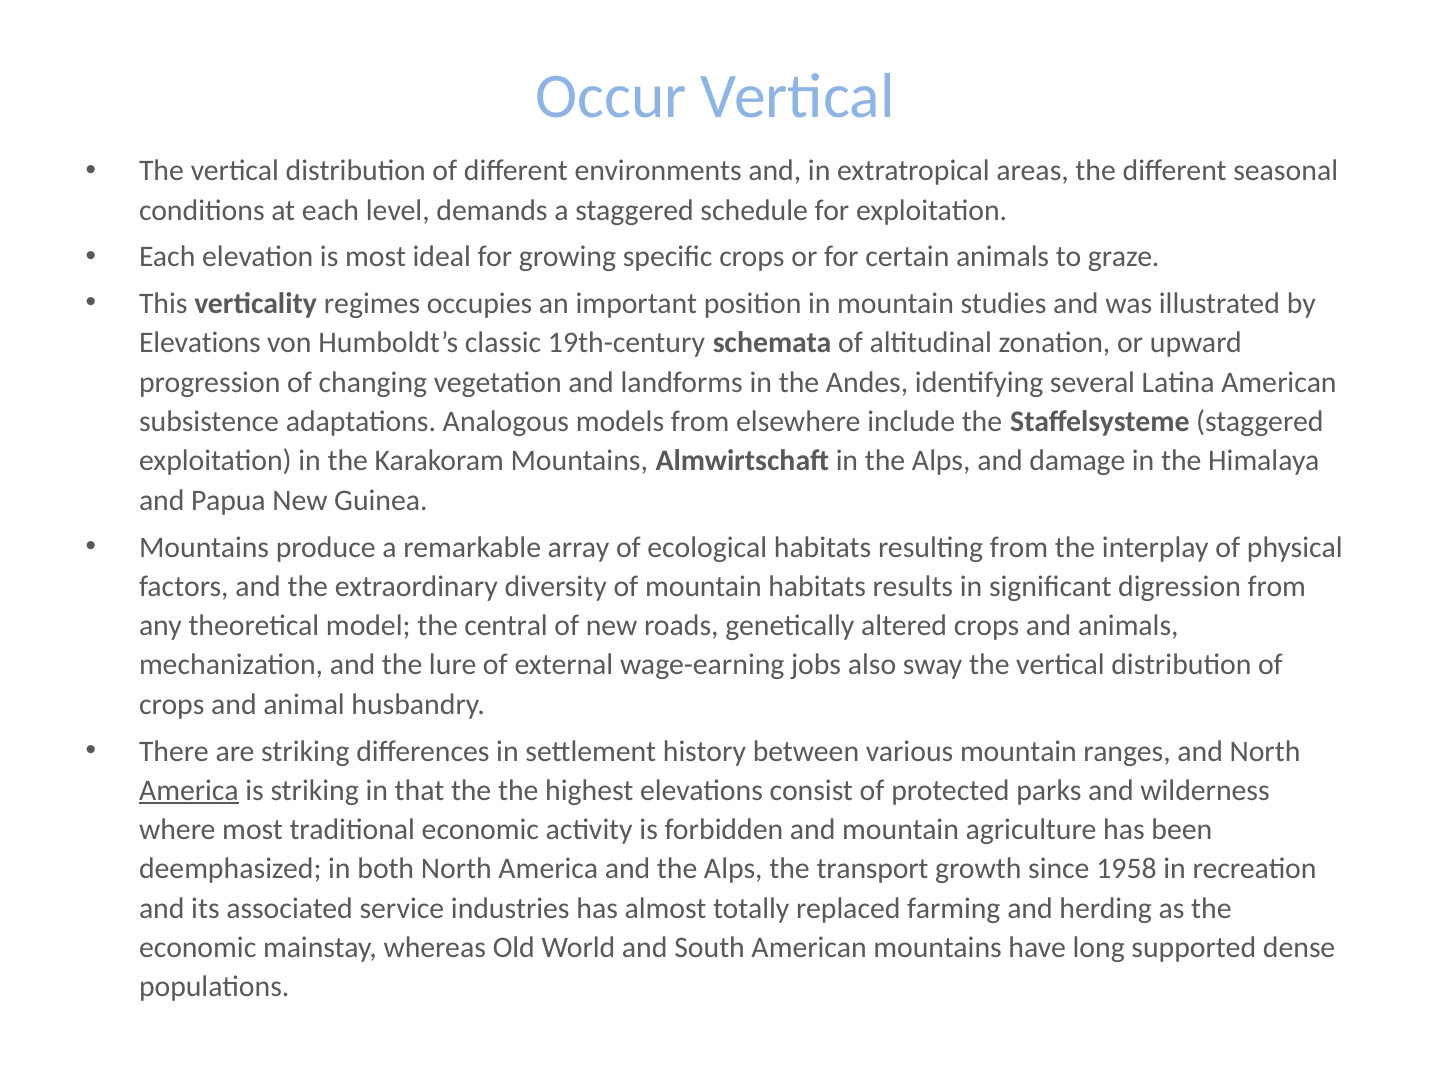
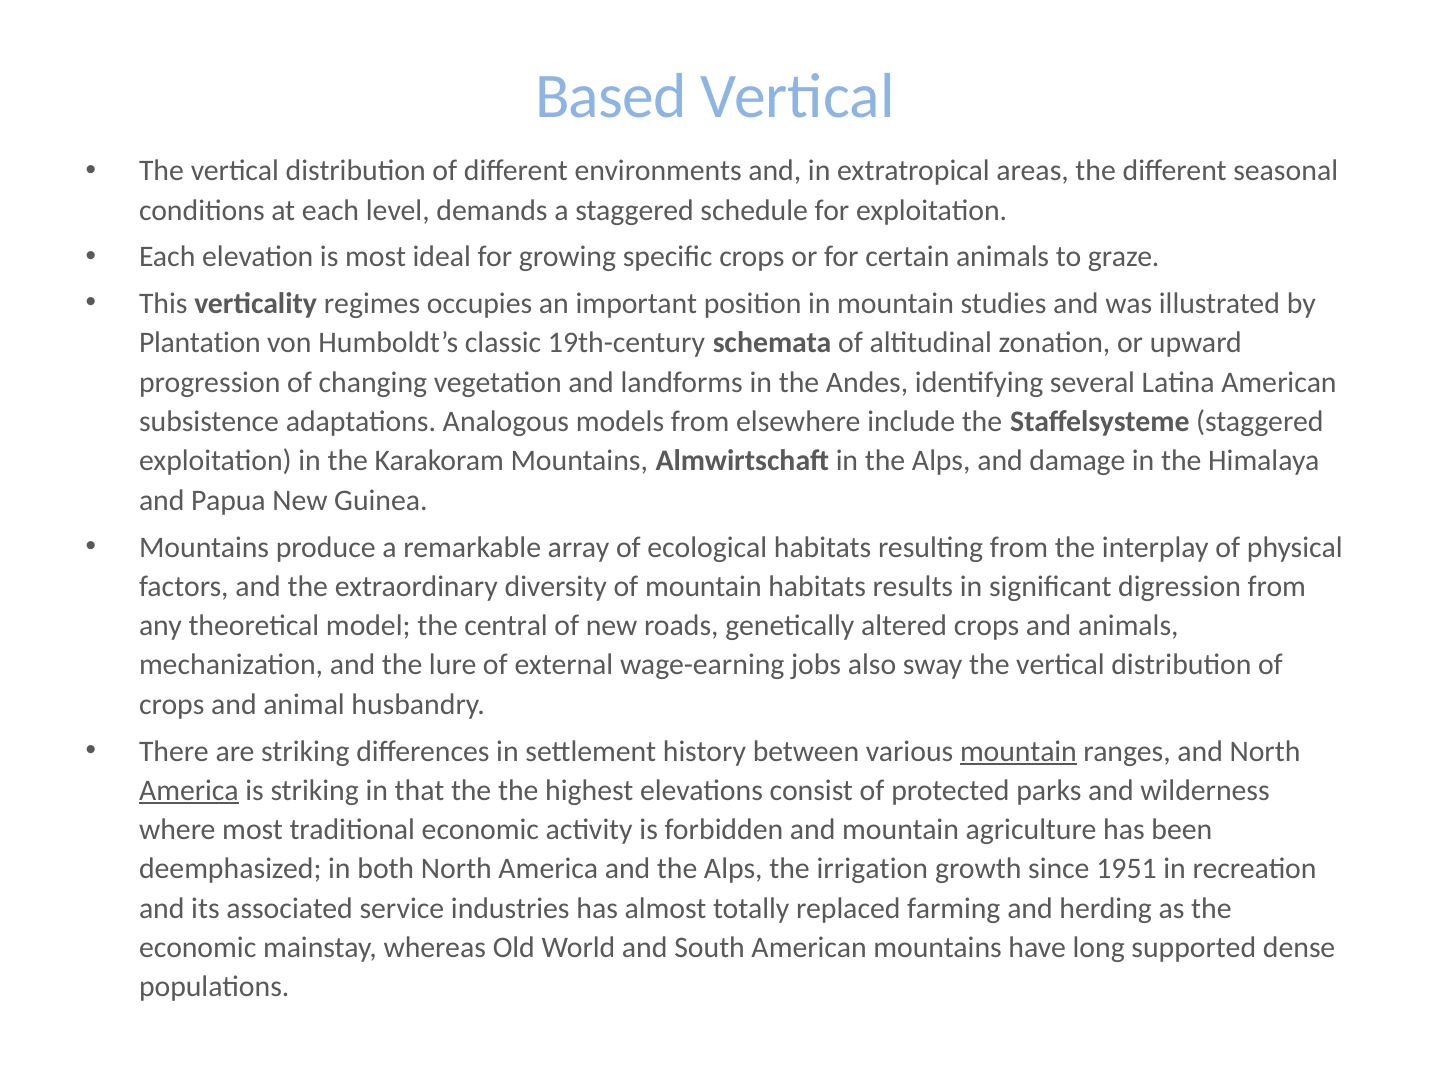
Occur: Occur -> Based (611, 96)
Elevations: Elevations -> Plantation (200, 343)
mountain underline: none -> present (1018, 751)
transport: transport -> irrigation (872, 869)
1958: 1958 -> 1951 (1127, 869)
